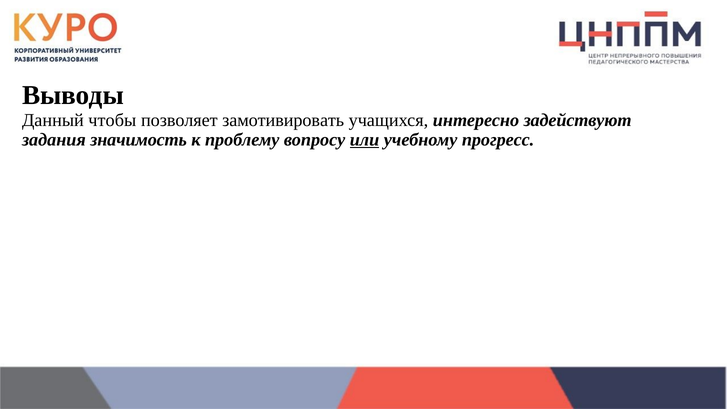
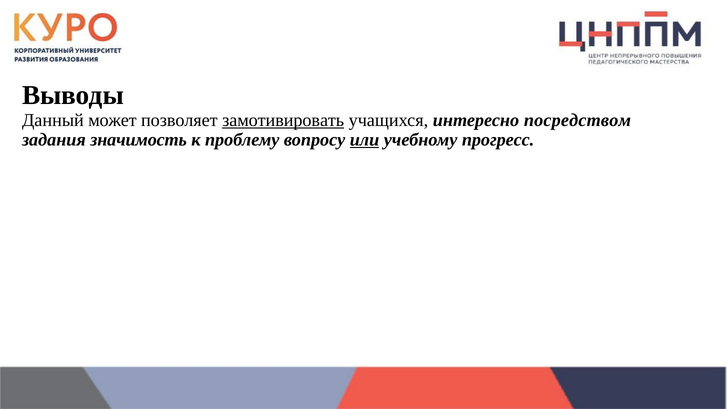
чтобы: чтобы -> может (112, 120)
замотивировать underline: none -> present (283, 120)
задействуют: задействуют -> посредством (577, 120)
